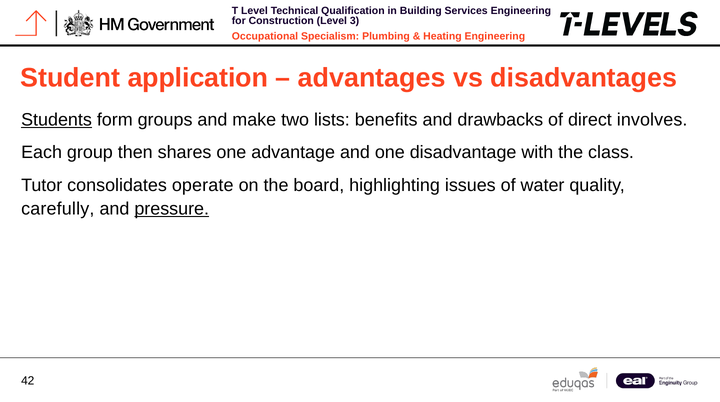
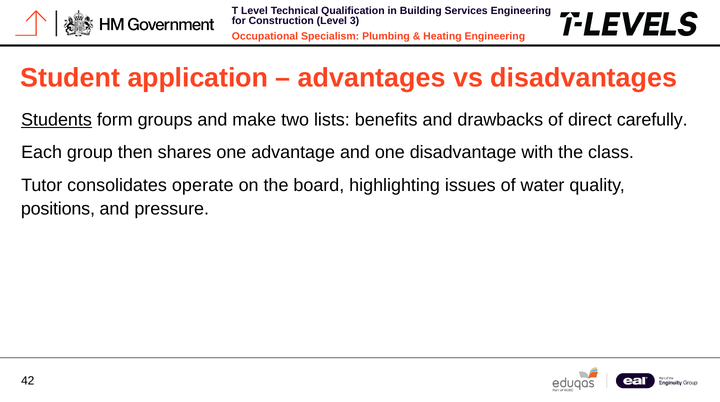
involves: involves -> carefully (652, 120)
carefully: carefully -> positions (58, 209)
pressure underline: present -> none (172, 209)
